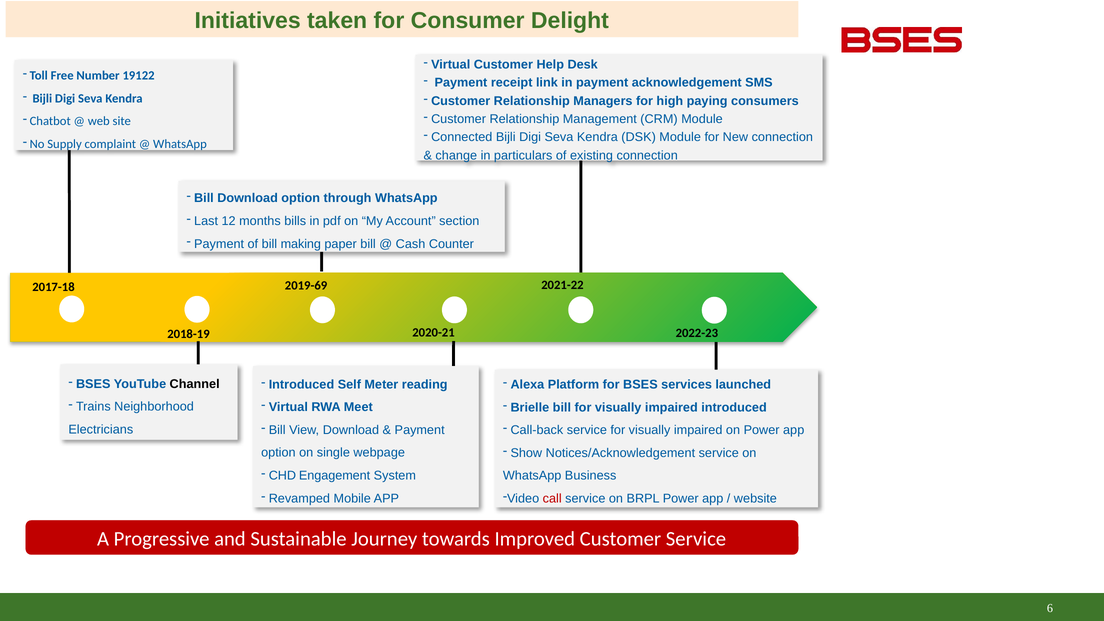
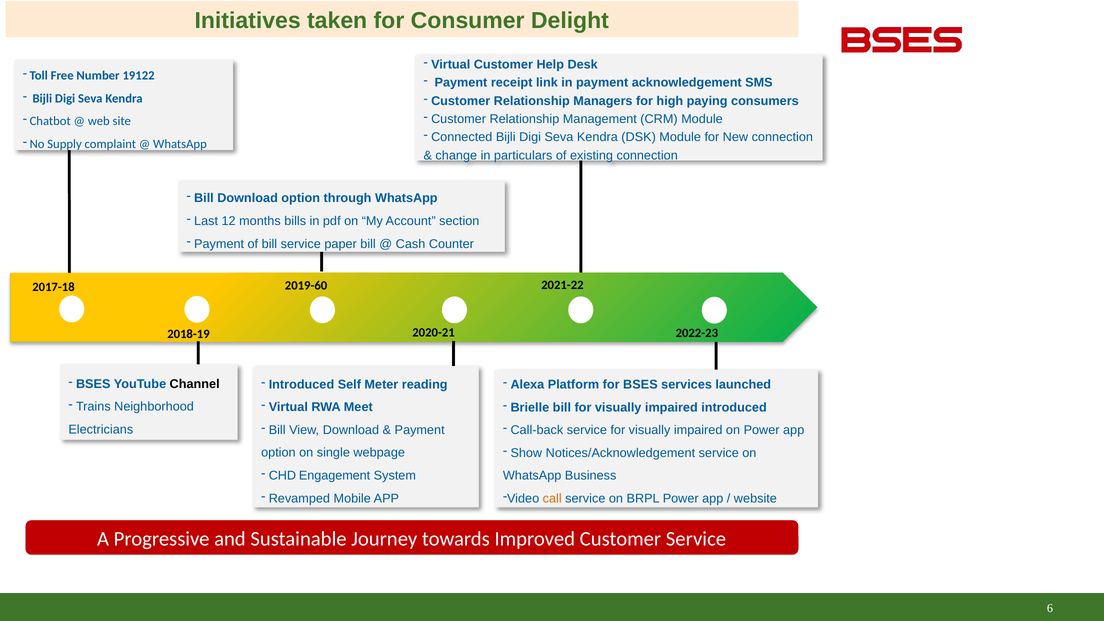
bill making: making -> service (301, 244)
2019-69: 2019-69 -> 2019-60 (306, 286)
call colour: red -> orange (552, 499)
